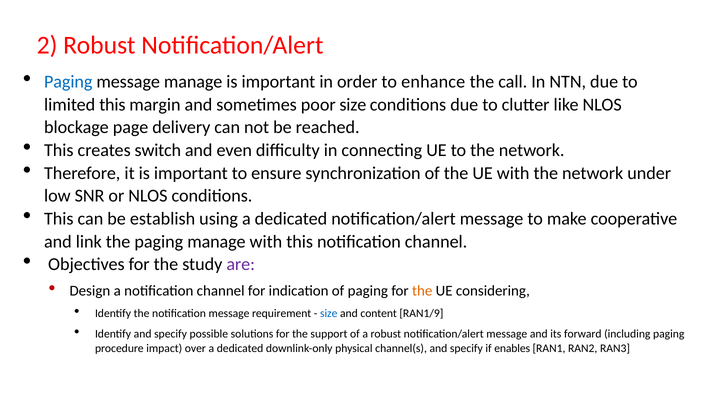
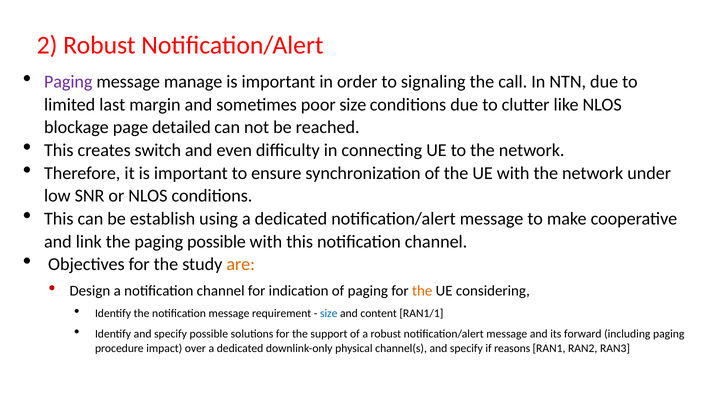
Paging colour: blue -> purple (68, 82)
enhance: enhance -> signaling (433, 82)
limited this: this -> last (112, 105)
delivery: delivery -> detailed (181, 127)
paging manage: manage -> possible (216, 241)
are colour: purple -> orange (241, 264)
RAN1/9: RAN1/9 -> RAN1/1 (421, 313)
enables: enables -> reasons (512, 348)
